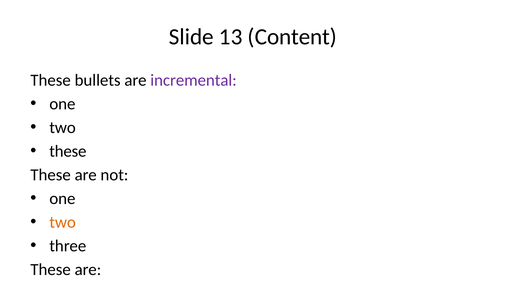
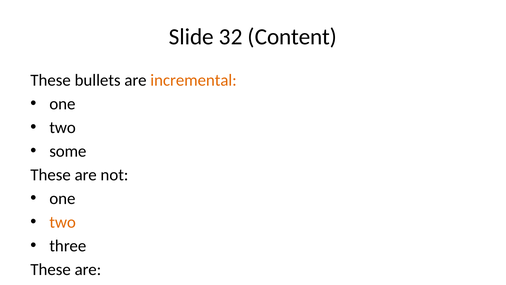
13: 13 -> 32 (231, 37)
incremental colour: purple -> orange (194, 80)
these: these -> some (68, 151)
